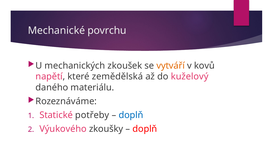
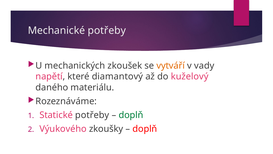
Mechanické povrchu: povrchu -> potřeby (107, 30)
kovů: kovů -> vady (204, 65)
zemědělská: zemědělská -> diamantový (117, 76)
doplň colour: blue -> green (131, 115)
